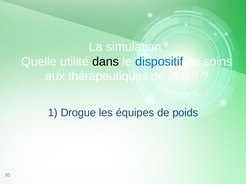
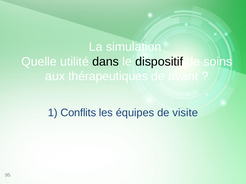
dispositif colour: blue -> black (159, 62)
Drogue: Drogue -> Conflits (78, 113)
poids: poids -> visite (185, 113)
